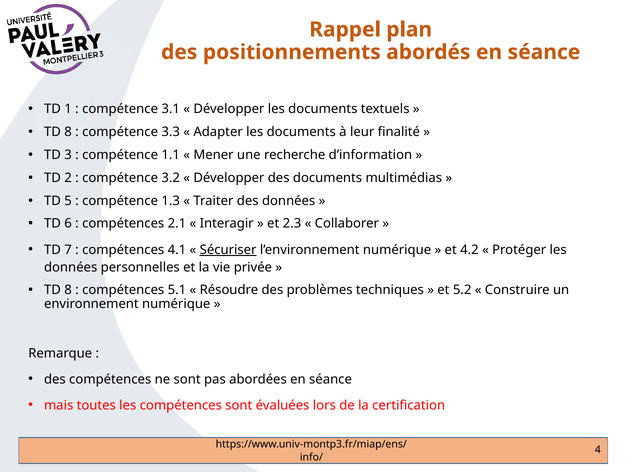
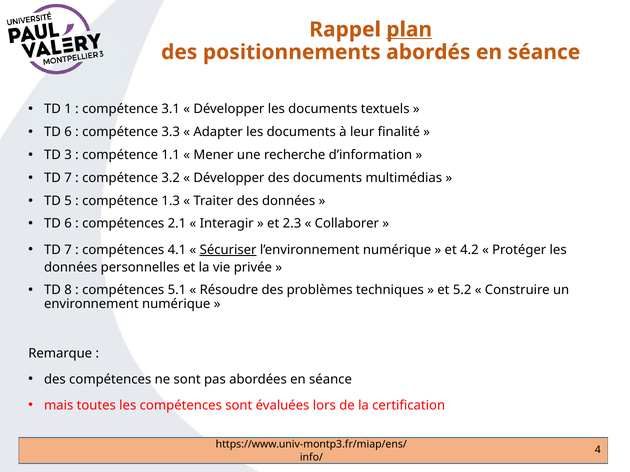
plan underline: none -> present (409, 30)
8: 8 -> 6 (68, 132)
2: 2 -> 7 (68, 178)
